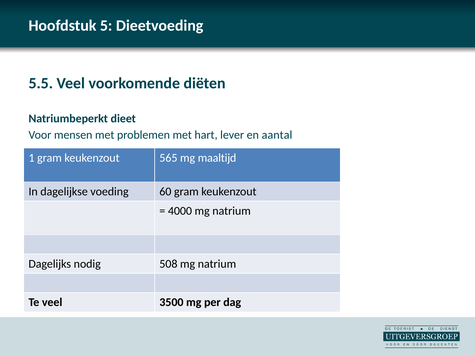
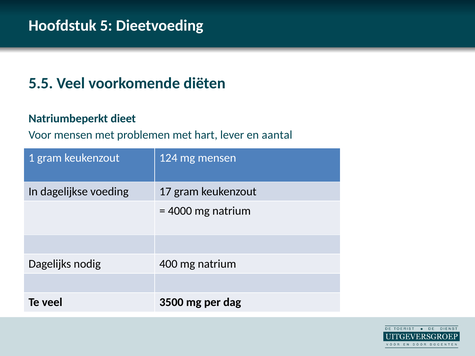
565: 565 -> 124 (168, 158)
mg maaltijd: maaltijd -> mensen (217, 158)
60: 60 -> 17 (165, 192)
508: 508 -> 400 (168, 264)
